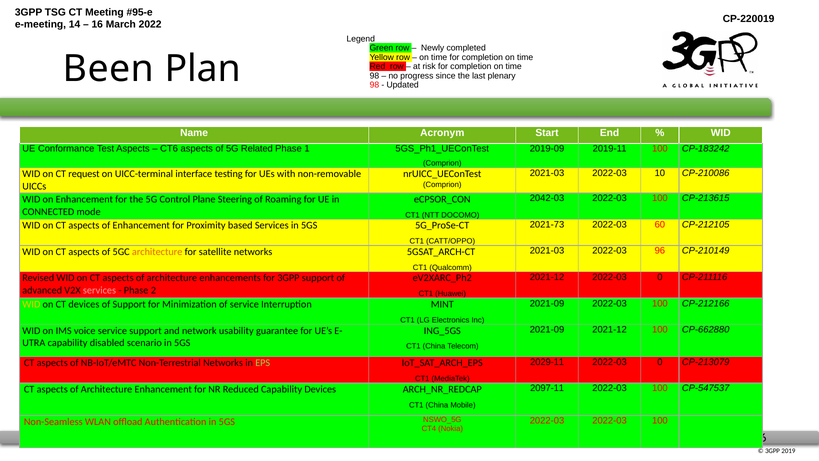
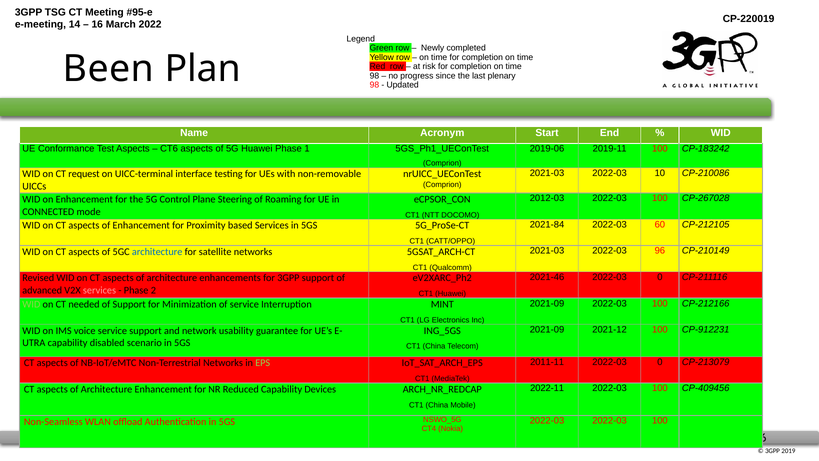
5G Related: Related -> Huawei (257, 149)
2019-09: 2019-09 -> 2019-06 (547, 149)
2042-03: 2042-03 -> 2012-03 (547, 198)
CP-213615: CP-213615 -> CP-267028 (706, 198)
2021-73: 2021-73 -> 2021-84 (547, 224)
architecture colour: orange -> blue (157, 252)
2021-12: 2021-12 -> 2021-46 (547, 277)
WID colour: yellow -> light green (31, 304)
CT devices: devices -> needed (84, 304)
CP-662880: CP-662880 -> CP-912231 (706, 329)
2029-11: 2029-11 -> 2011-11 (547, 362)
2097-11: 2097-11 -> 2022-11 (547, 388)
CP-547537: CP-547537 -> CP-409456 (706, 388)
